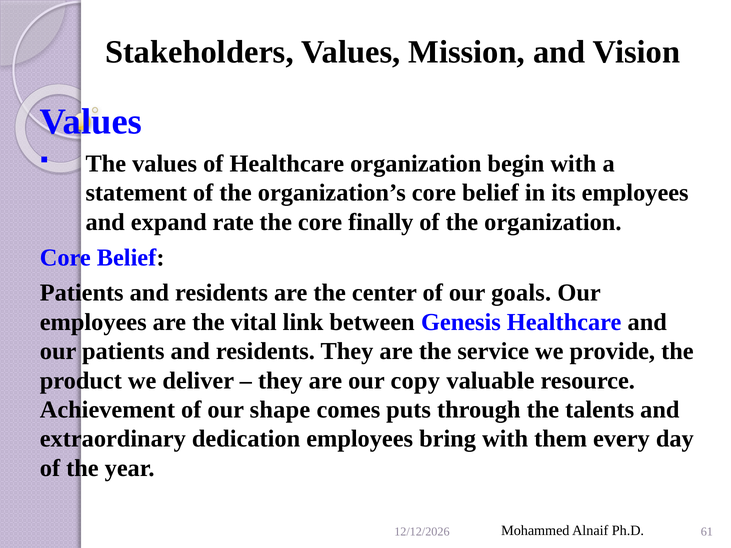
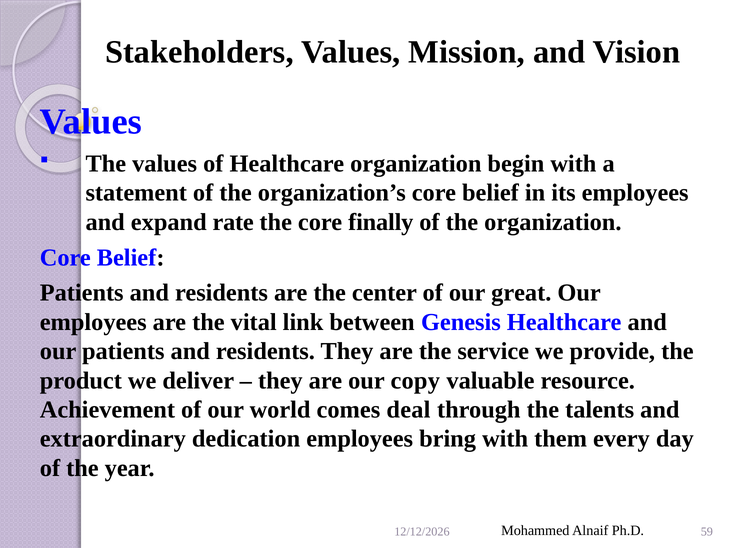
goals: goals -> great (521, 293)
shape: shape -> world (280, 410)
puts: puts -> deal (408, 410)
61: 61 -> 59 (707, 532)
